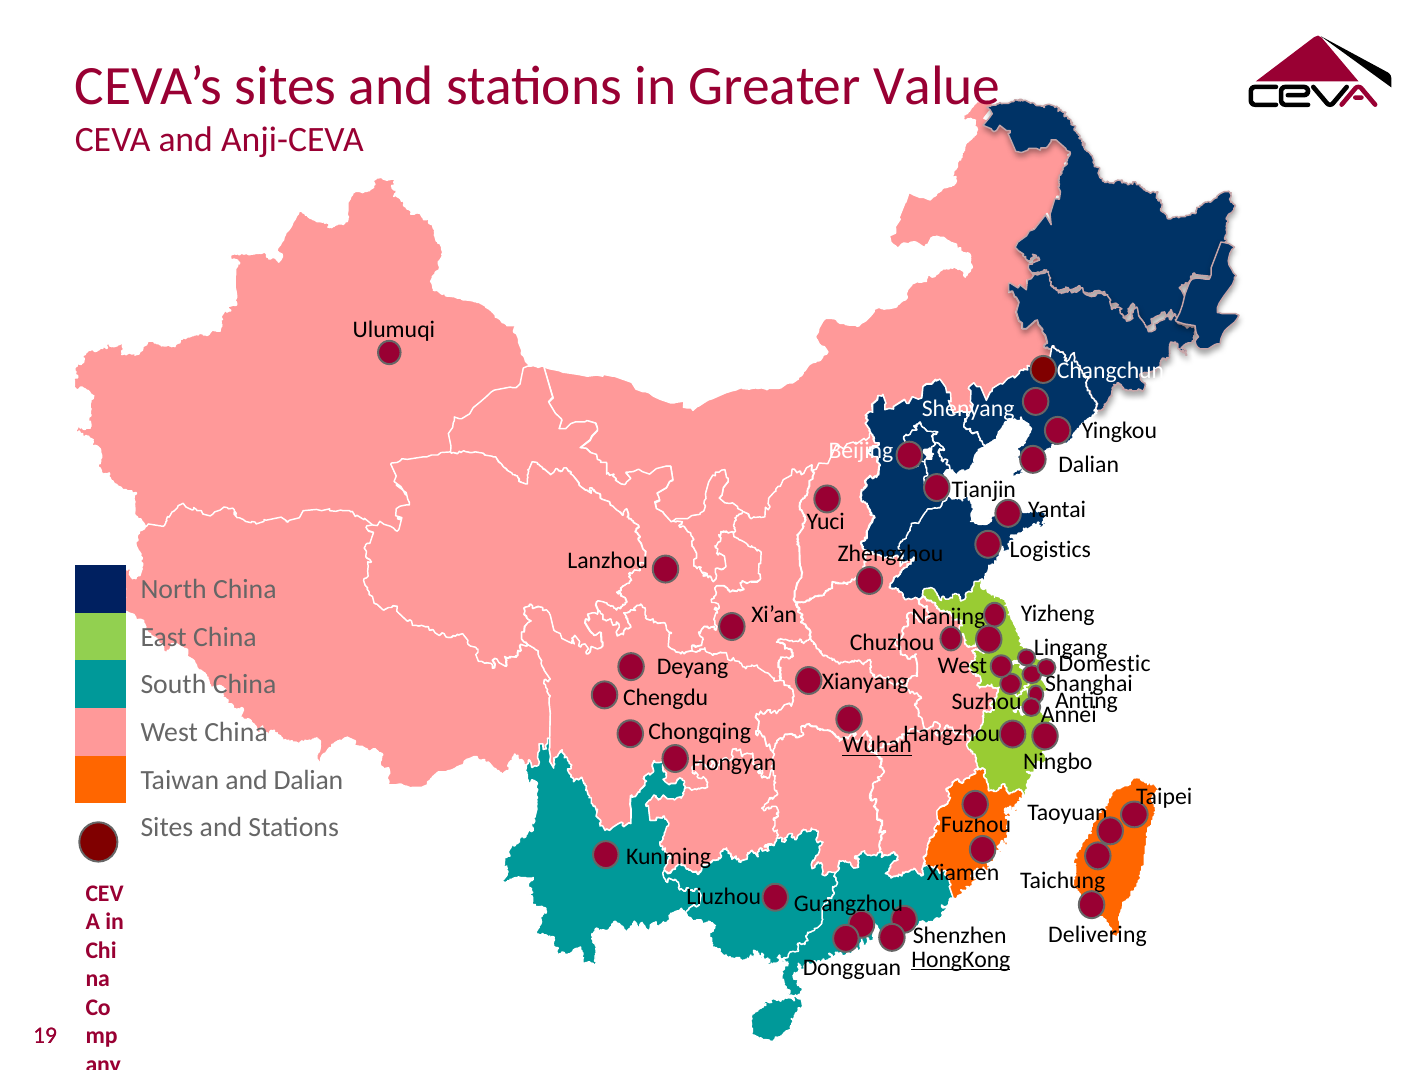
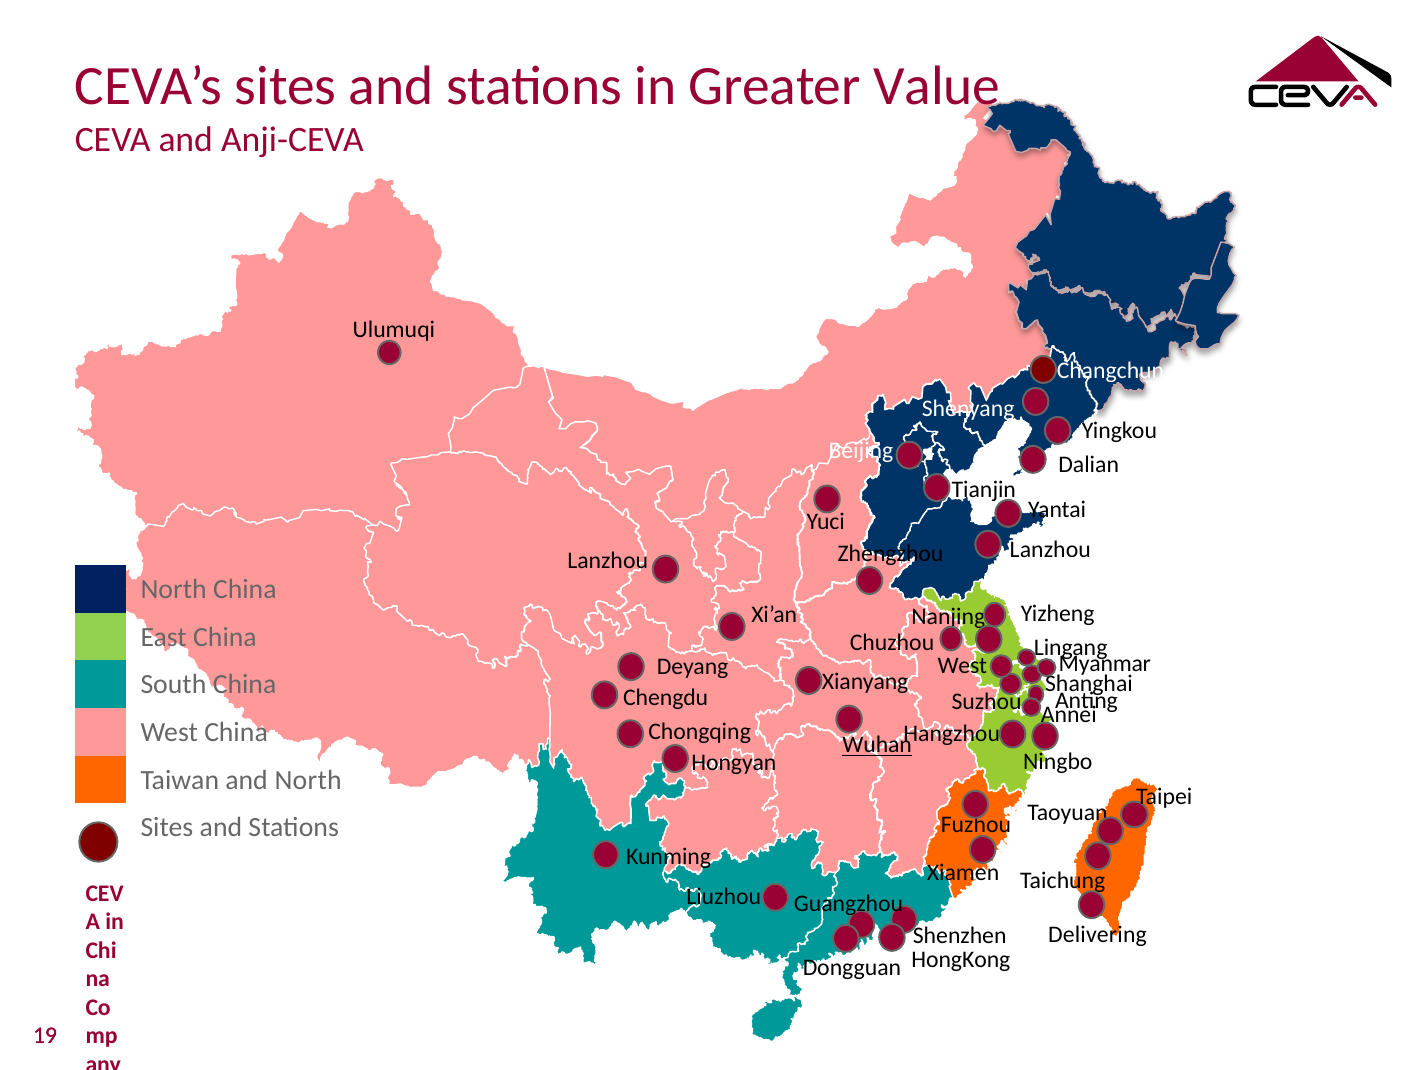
Logistics: Logistics -> Lanzhou (1050, 550)
Domestic: Domestic -> Myanmar (1105, 663)
and Dalian: Dalian -> North (308, 780)
HongKong underline: present -> none (961, 960)
